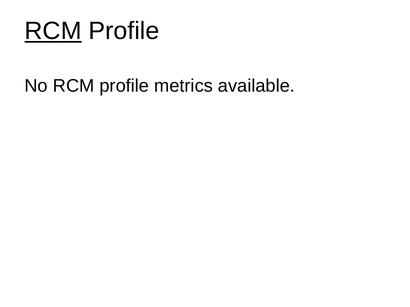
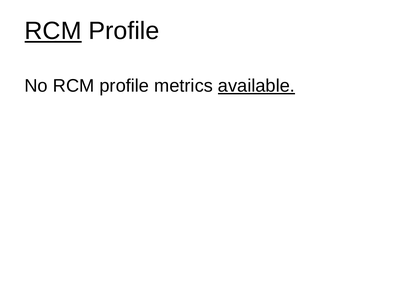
available underline: none -> present (256, 86)
